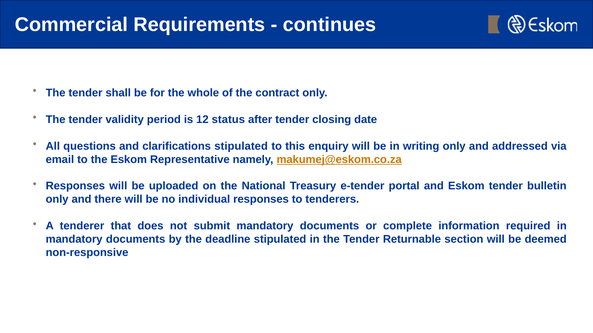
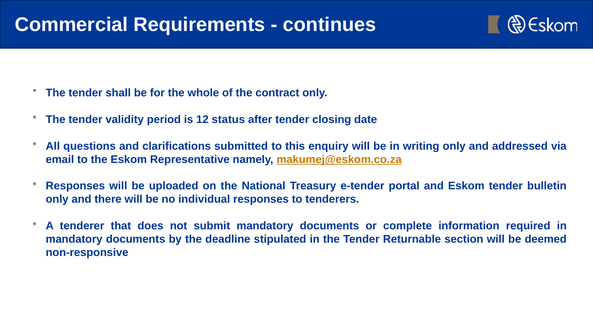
clarifications stipulated: stipulated -> submitted (241, 146)
